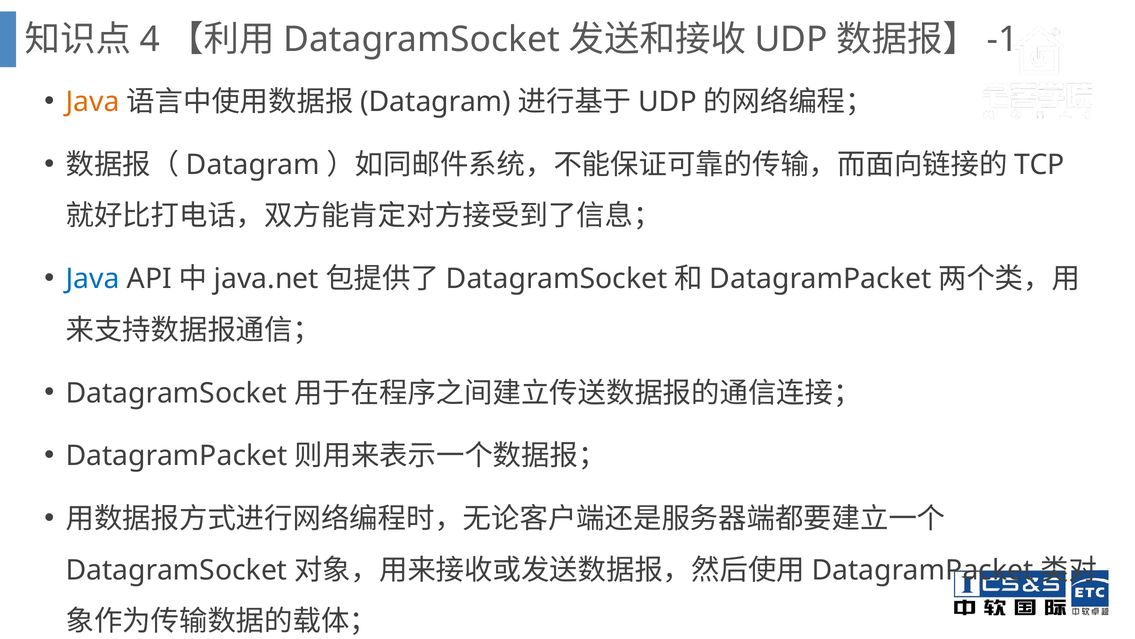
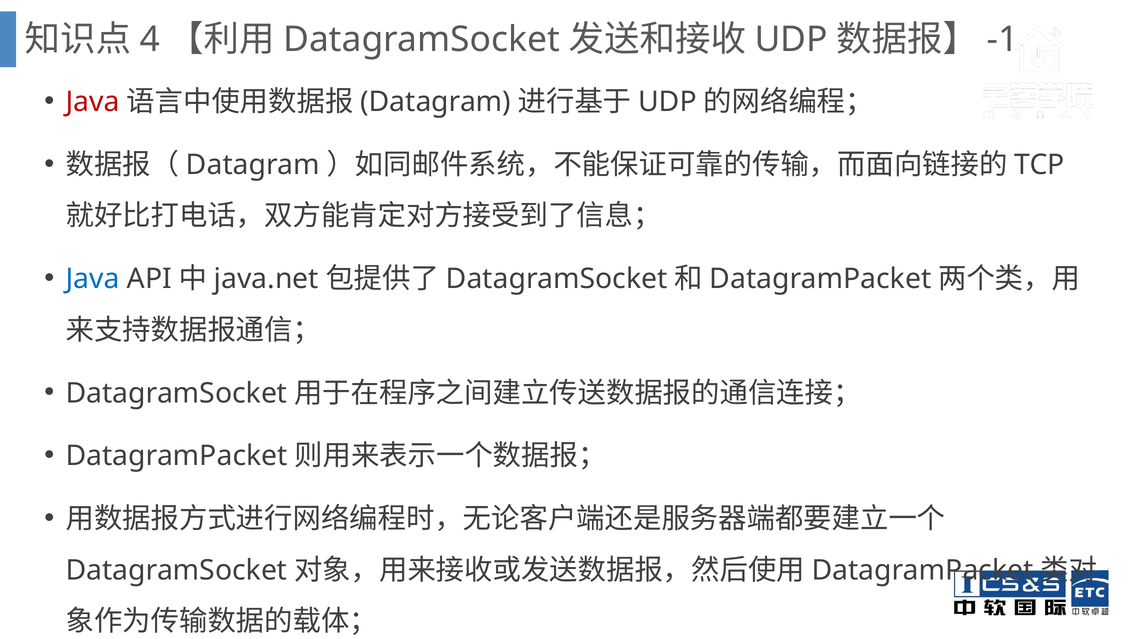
Java colour: orange -> red (93, 102)
